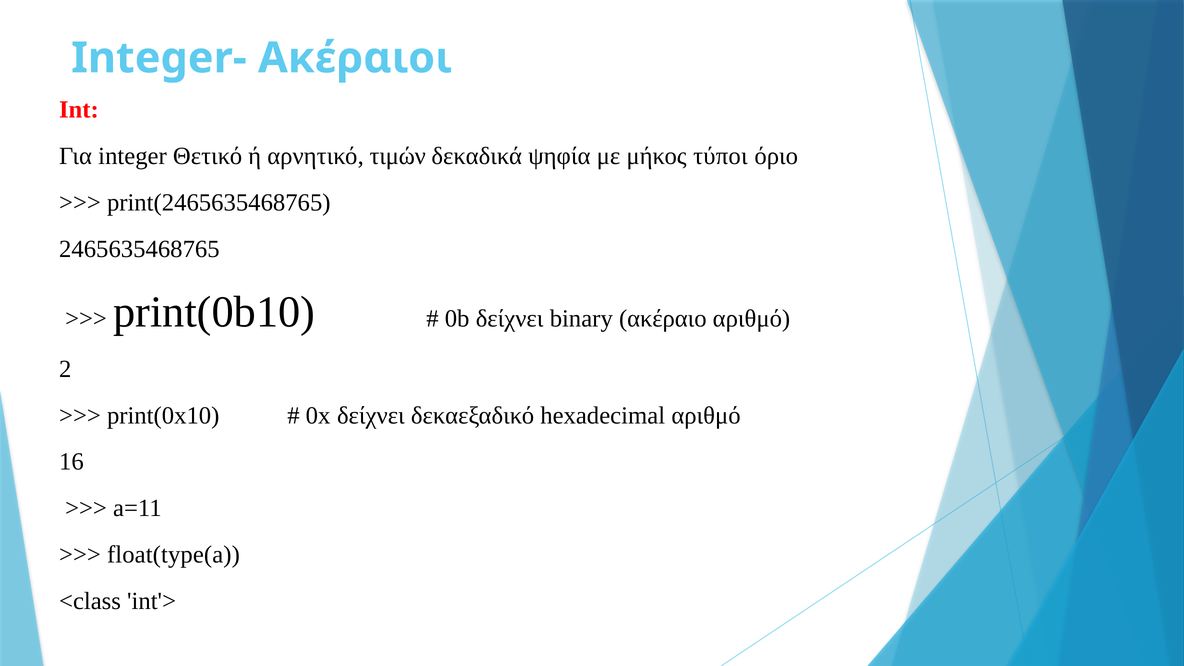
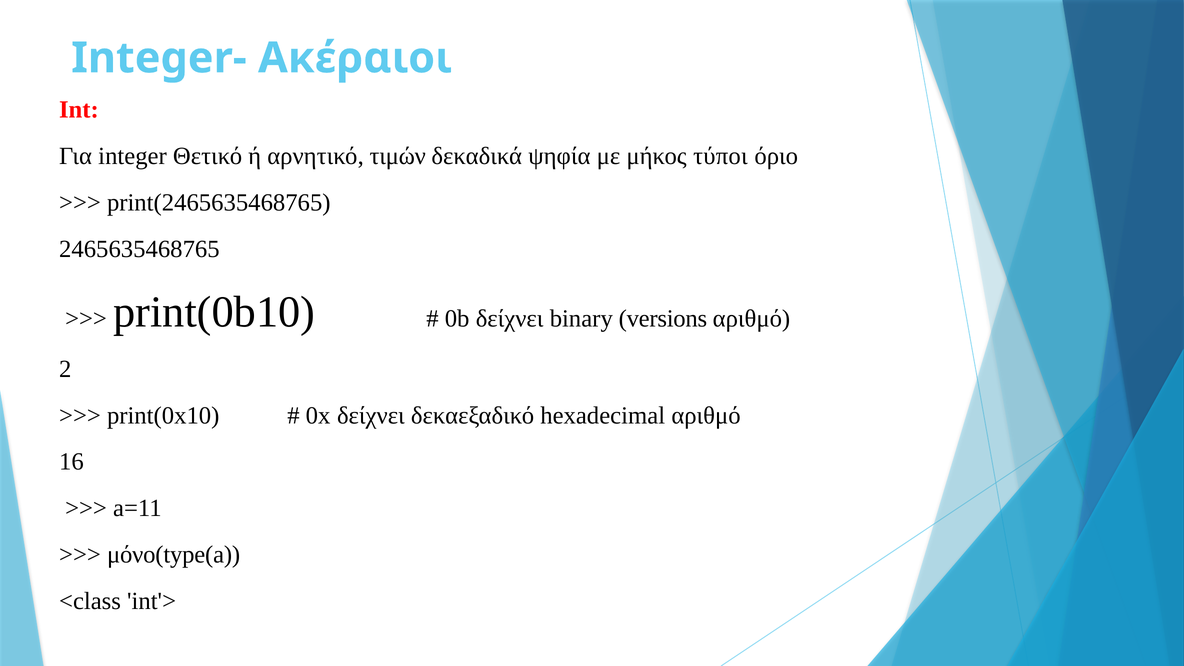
ακέραιο: ακέραιο -> versions (663, 319)
float(type(a: float(type(a -> μόνο(type(a (174, 555)
